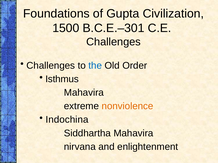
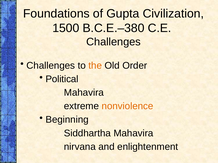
B.C.E.–301: B.C.E.–301 -> B.C.E.–380 (114, 28)
the colour: blue -> orange (95, 66)
Isthmus: Isthmus -> Political (62, 79)
Indochina: Indochina -> Beginning (67, 120)
